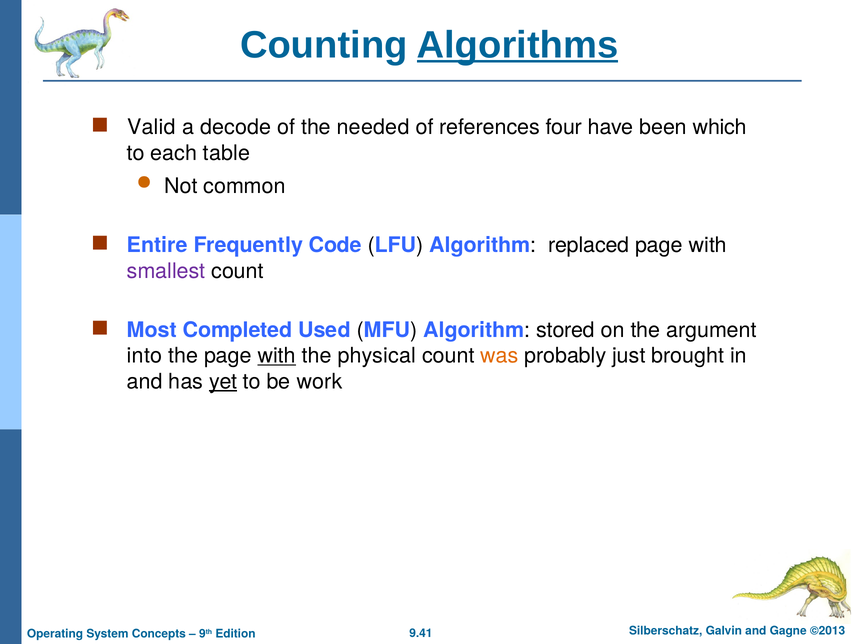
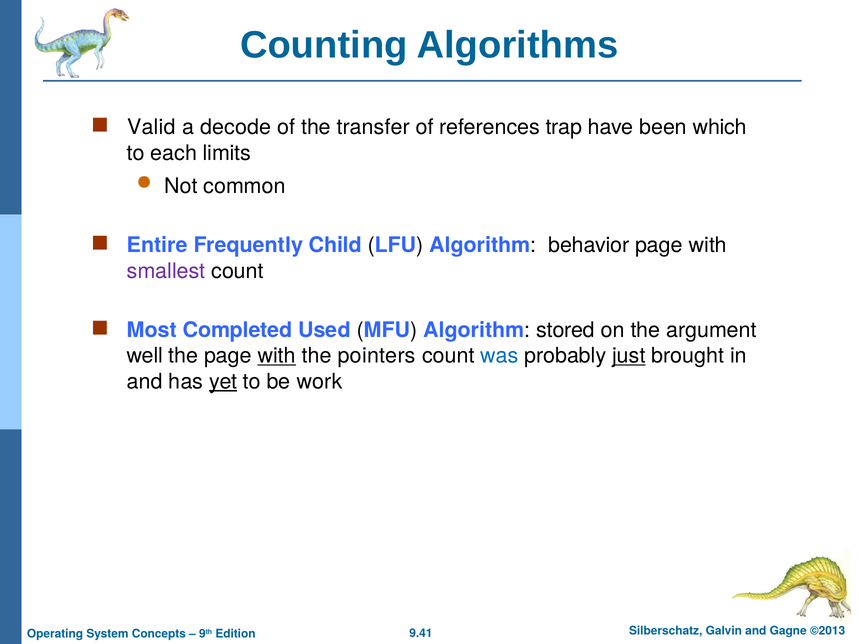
Algorithms underline: present -> none (518, 45)
needed: needed -> transfer (373, 127)
four: four -> trap (564, 127)
table: table -> limits (227, 153)
Code: Code -> Child (335, 245)
replaced: replaced -> behavior (589, 245)
into: into -> well (145, 356)
physical: physical -> pointers (377, 356)
was colour: orange -> blue (499, 356)
just underline: none -> present (629, 356)
